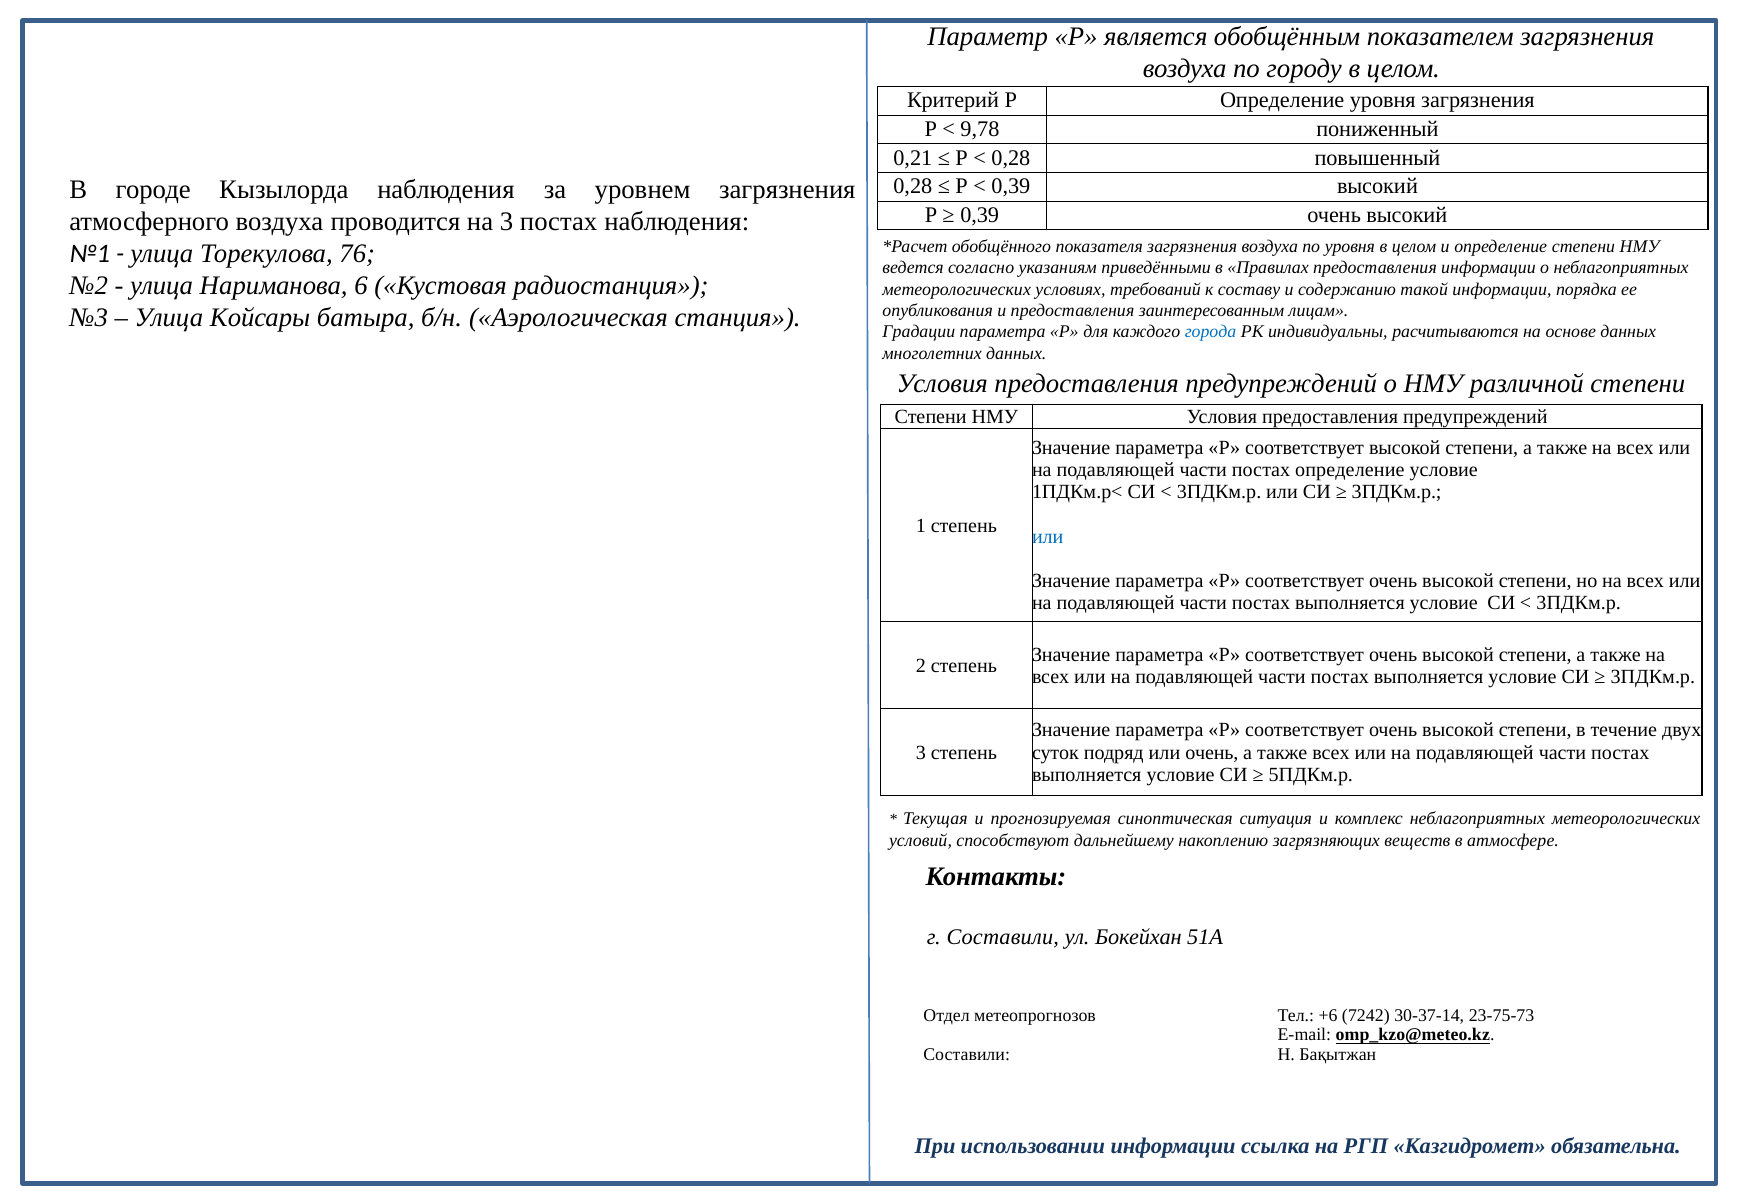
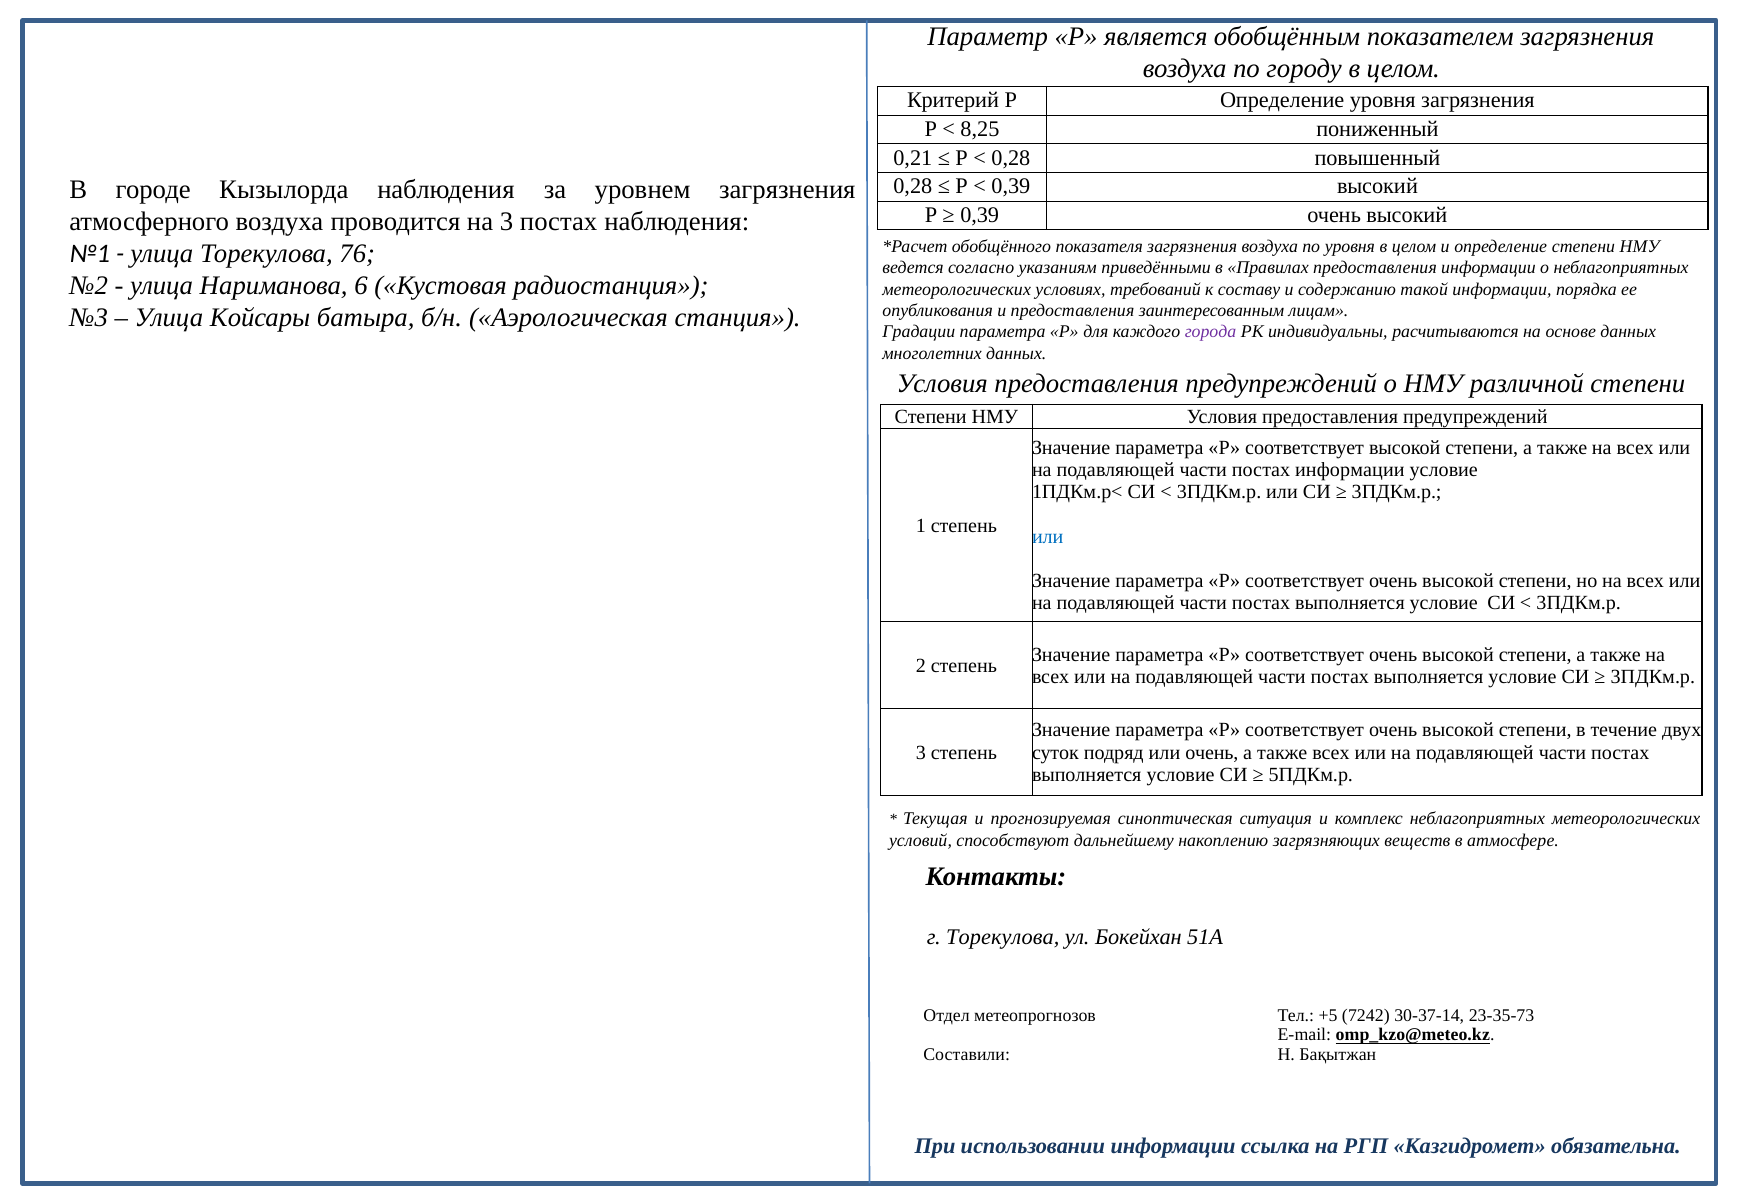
9,78: 9,78 -> 8,25 (980, 129)
города colour: blue -> purple (1210, 332)
постах определение: определение -> информации (1350, 470)
г Составили: Составили -> Торекулова (1003, 937)
+6: +6 -> +5 (1328, 1015)
23-75-73: 23-75-73 -> 23-35-73 (1502, 1015)
